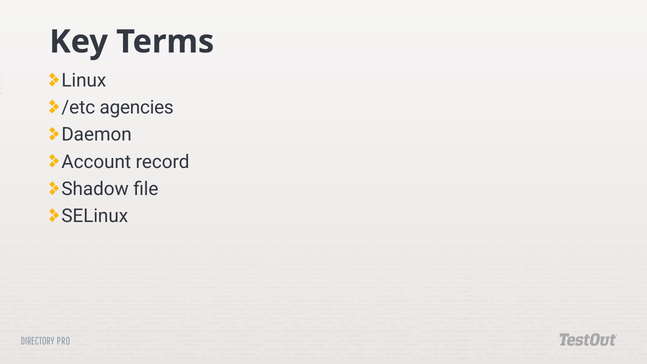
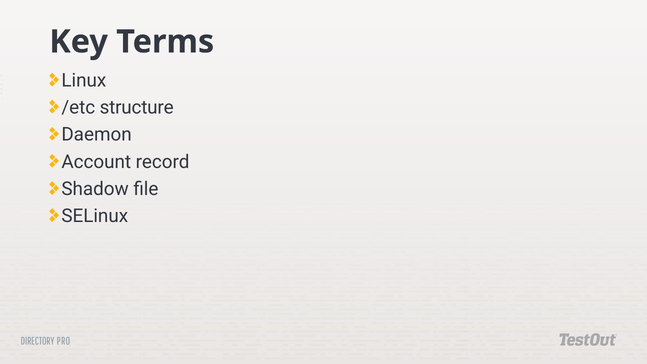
agencies: agencies -> structure (137, 108)
